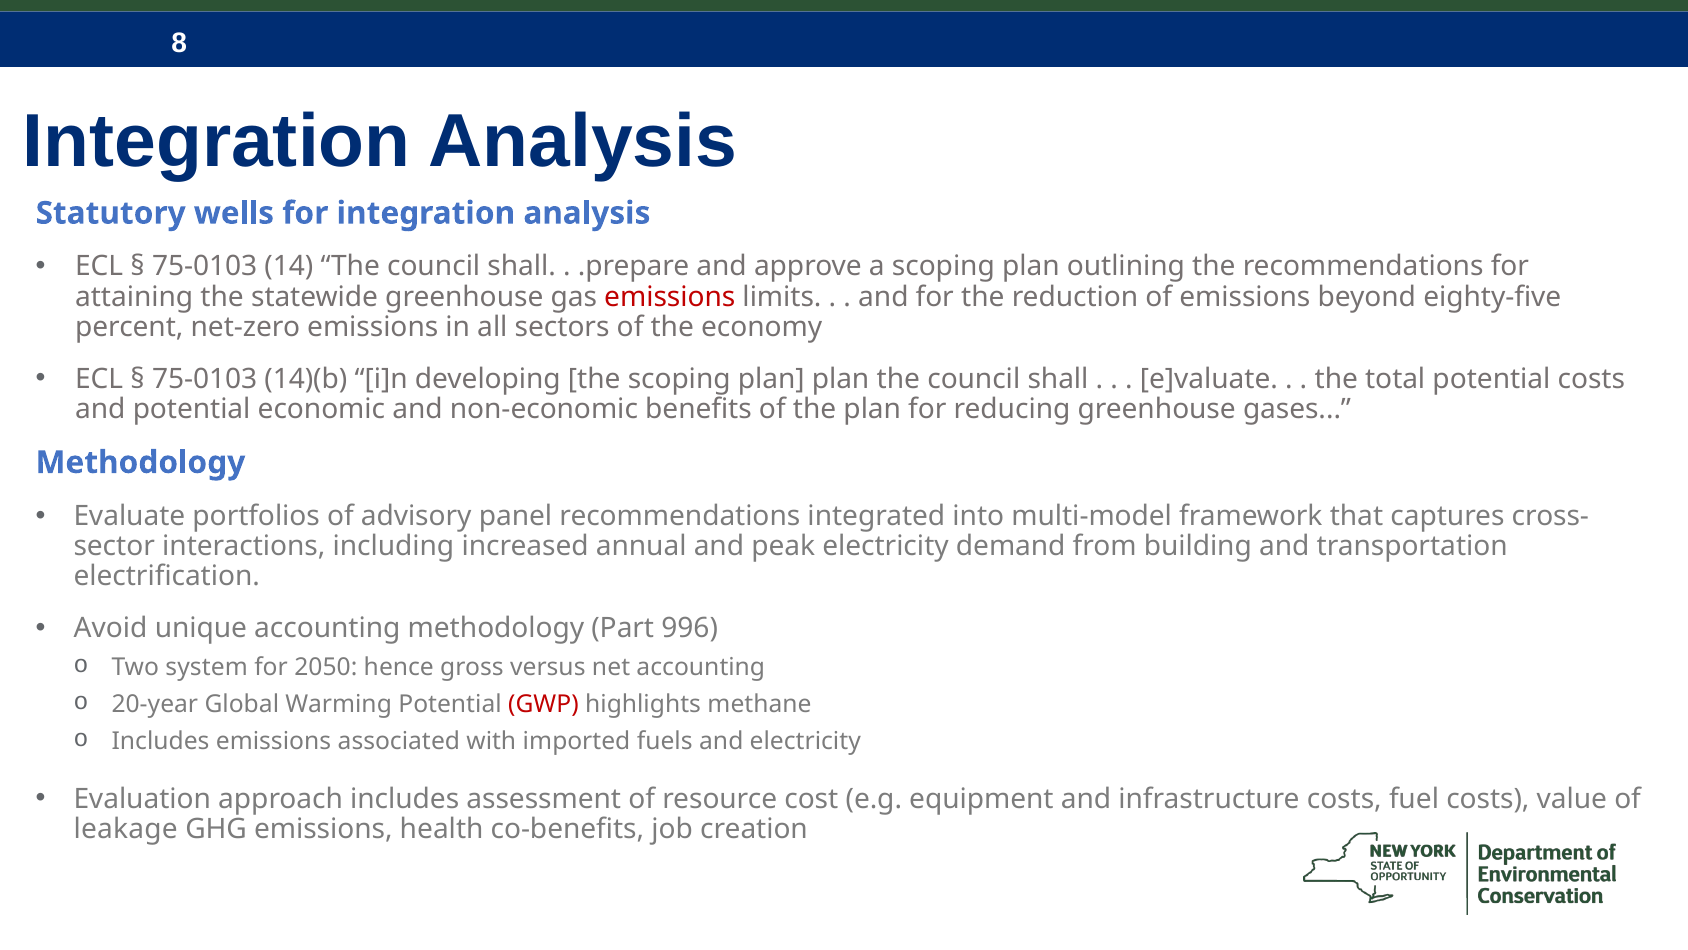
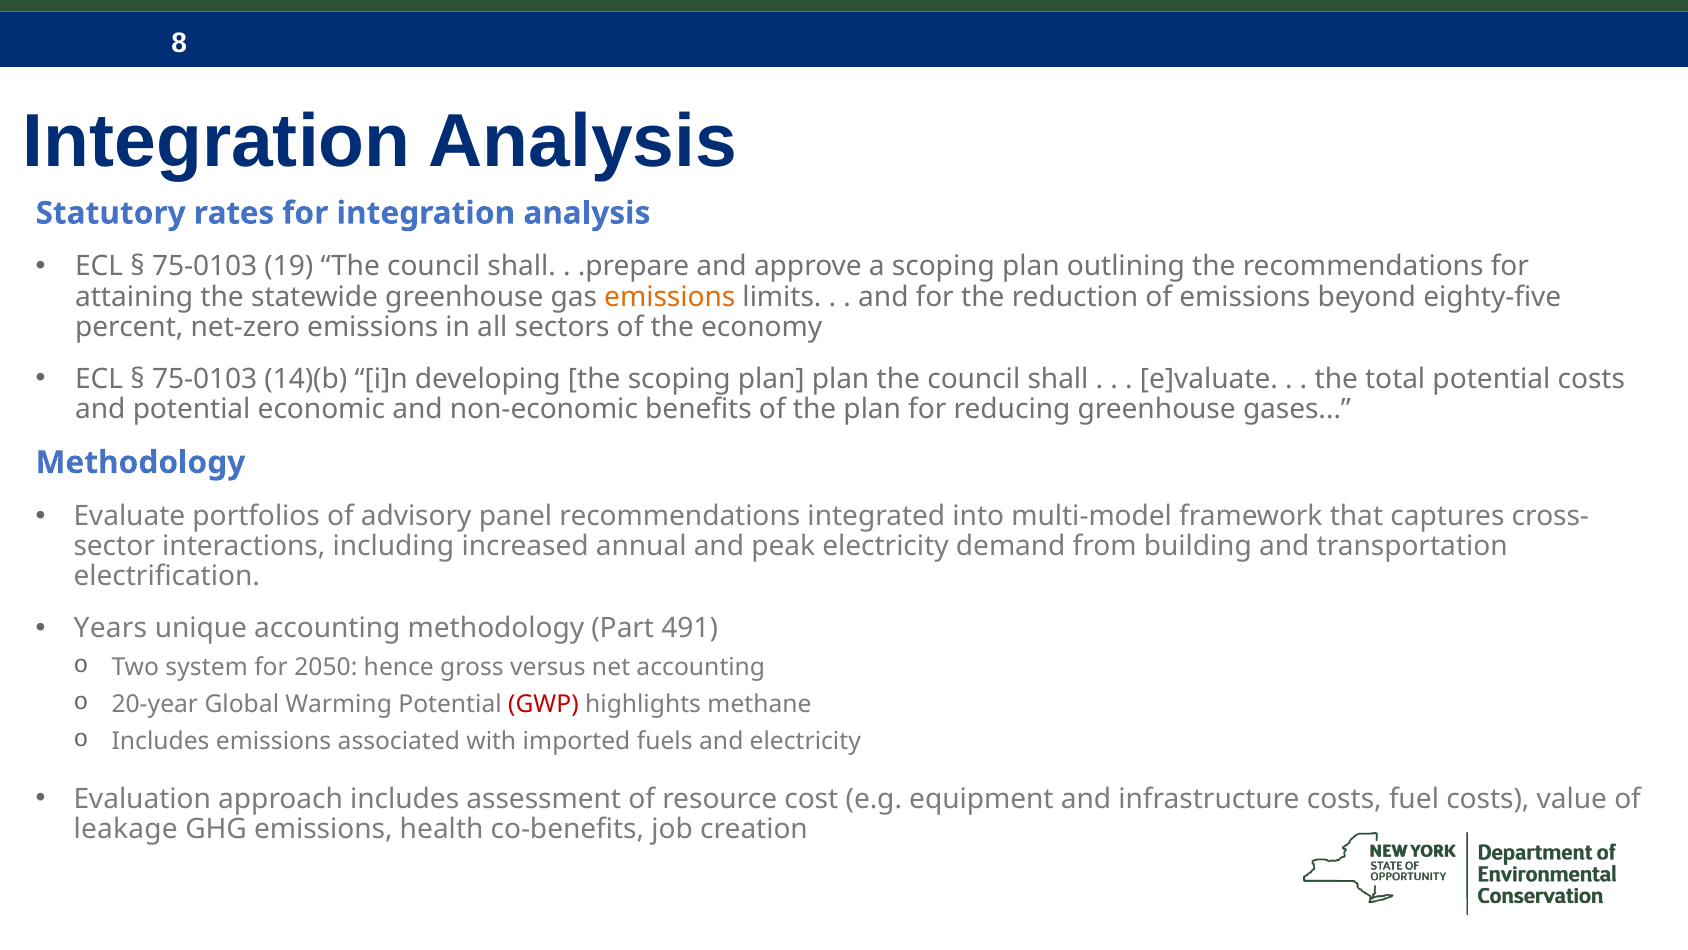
wells: wells -> rates (234, 213)
14: 14 -> 19 (289, 266)
emissions colour: red -> orange (670, 297)
Avoid: Avoid -> Years (110, 628)
996: 996 -> 491 (690, 628)
